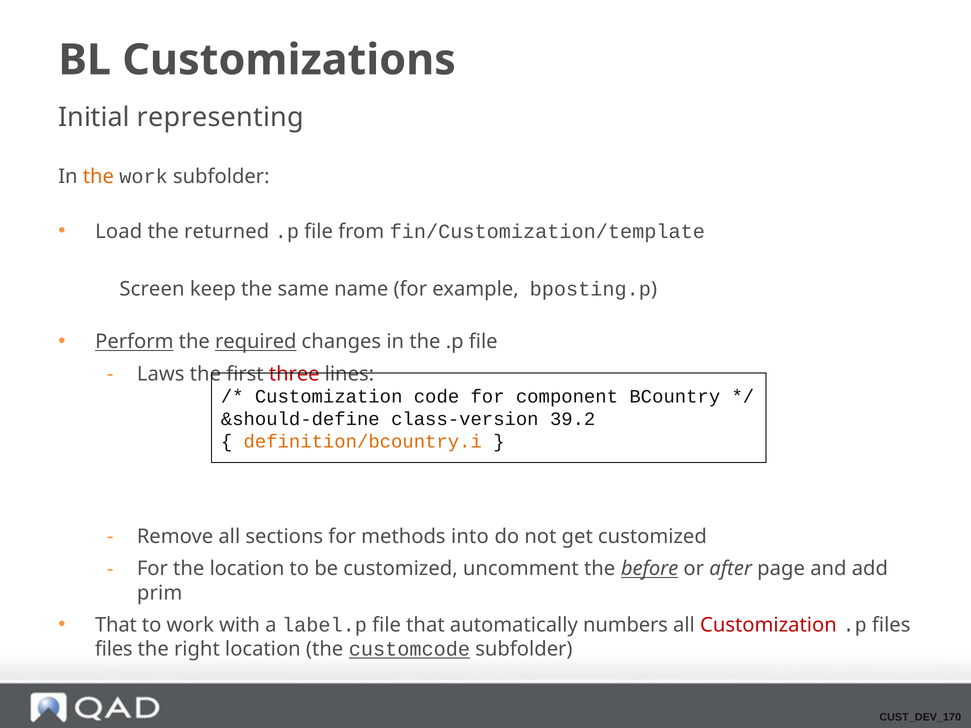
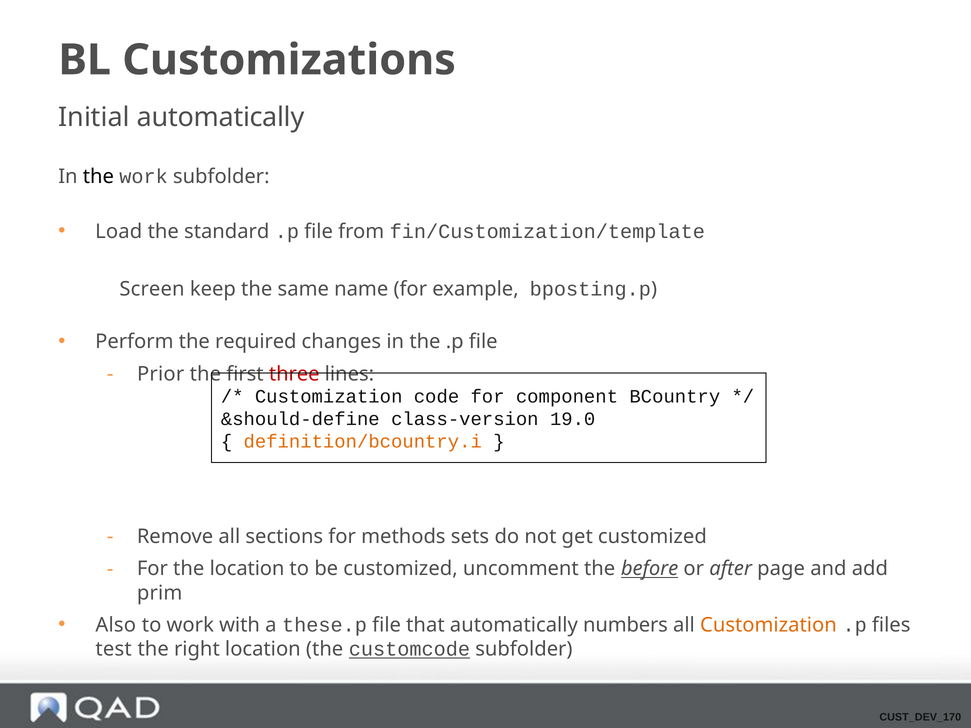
Initial representing: representing -> automatically (221, 118)
the colour: orange -> black (98, 177)
returned: returned -> standard (227, 232)
Perform underline: present -> none (134, 342)
required underline: present -> none (256, 342)
Laws: Laws -> Prior (161, 374)
39.2: 39.2 -> 19.0 (573, 419)
into: into -> sets (470, 537)
That: That -> Also (116, 625)
label.p: label.p -> these.p (325, 625)
Customization colour: red -> orange (768, 625)
files: files -> test (114, 649)
